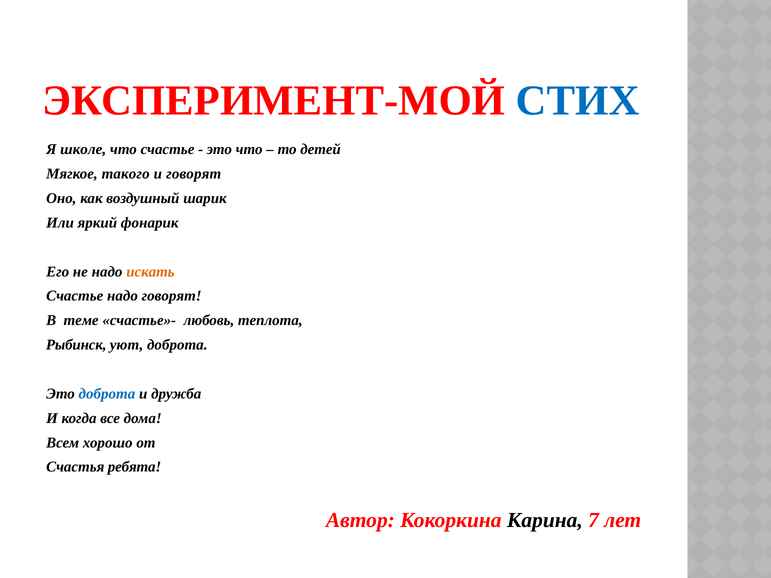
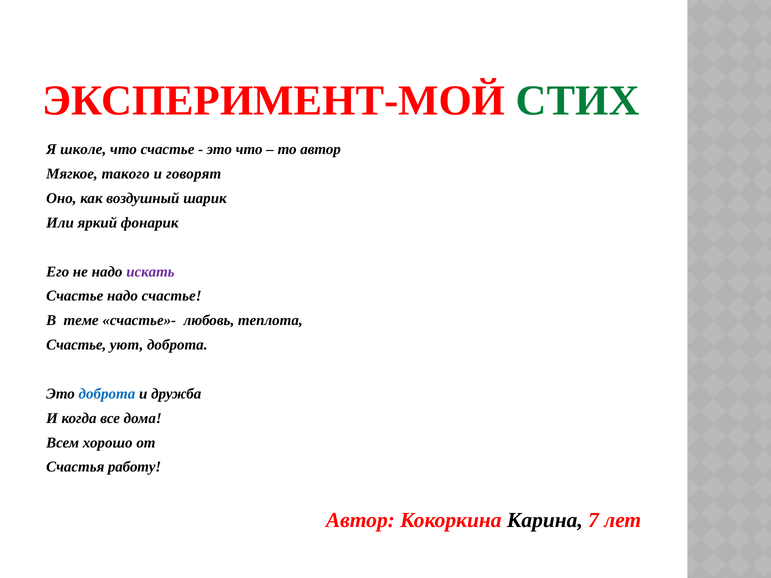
СТИХ colour: blue -> green (578, 101)
то детей: детей -> автор (321, 150)
искать colour: orange -> purple (150, 272)
надо говорят: говорят -> счастье (172, 296)
Рыбинск: Рыбинск -> Счастье (76, 345)
ребята: ребята -> работу (135, 467)
